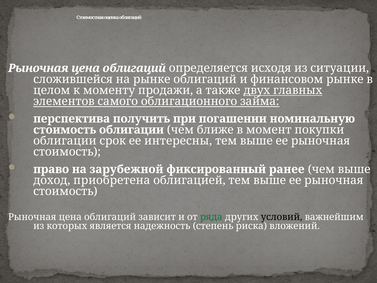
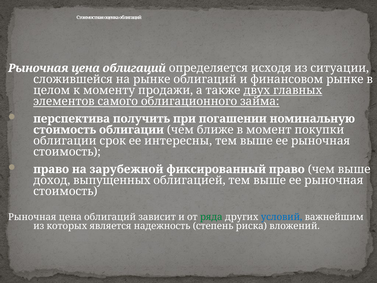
фиксированный ранее: ранее -> право (287, 169)
приобретена: приобретена -> выпущенных (112, 180)
условий colour: black -> blue (282, 217)
